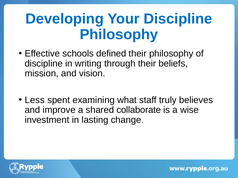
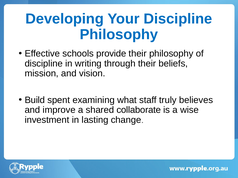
defined: defined -> provide (111, 54)
Less: Less -> Build (35, 100)
